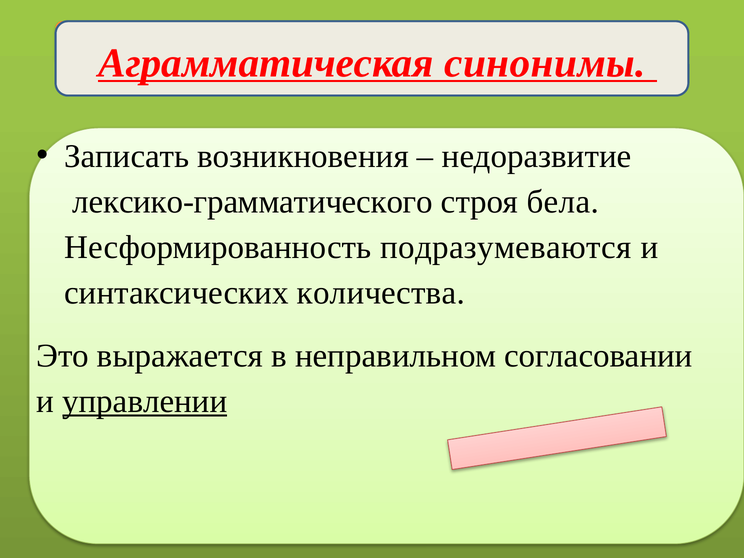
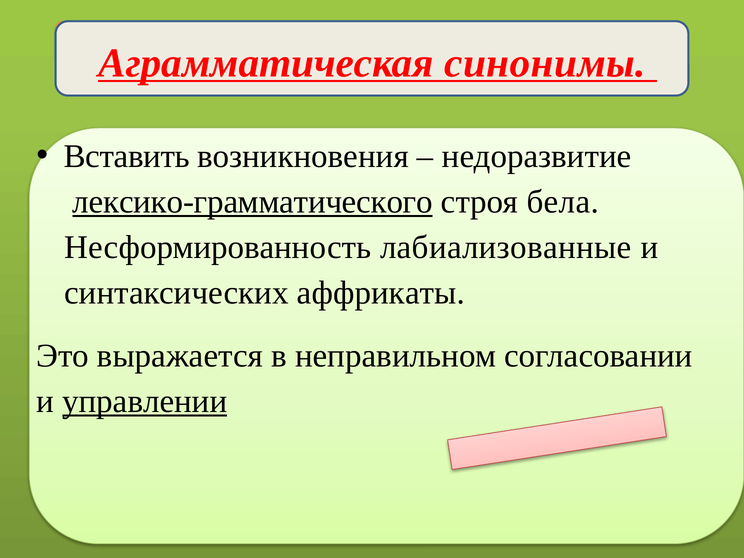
Записать: Записать -> Вставить (127, 156)
лексико-грамматического underline: none -> present (253, 202)
подразумеваются: подразумеваются -> лабиализованные (506, 247)
количества: количества -> аффрикаты (381, 293)
